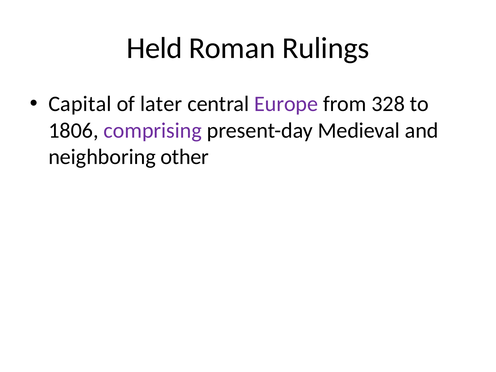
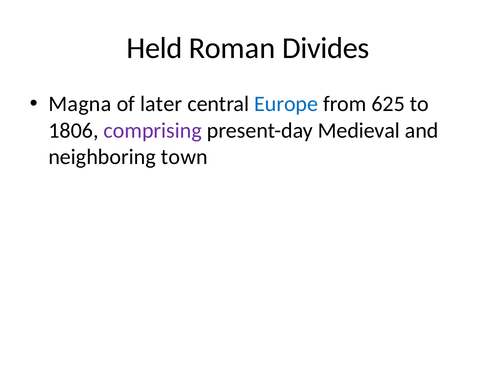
Rulings: Rulings -> Divides (326, 48)
Capital: Capital -> Magna (80, 104)
Europe colour: purple -> blue (286, 104)
328: 328 -> 625 (388, 104)
other: other -> town (184, 157)
